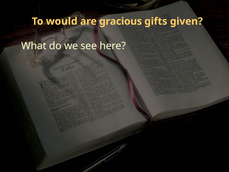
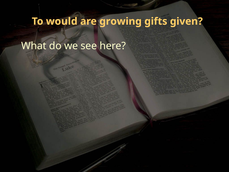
gracious: gracious -> growing (121, 21)
